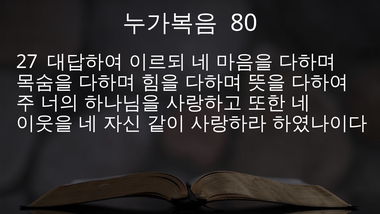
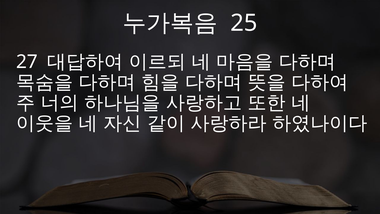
80: 80 -> 25 (244, 23)
